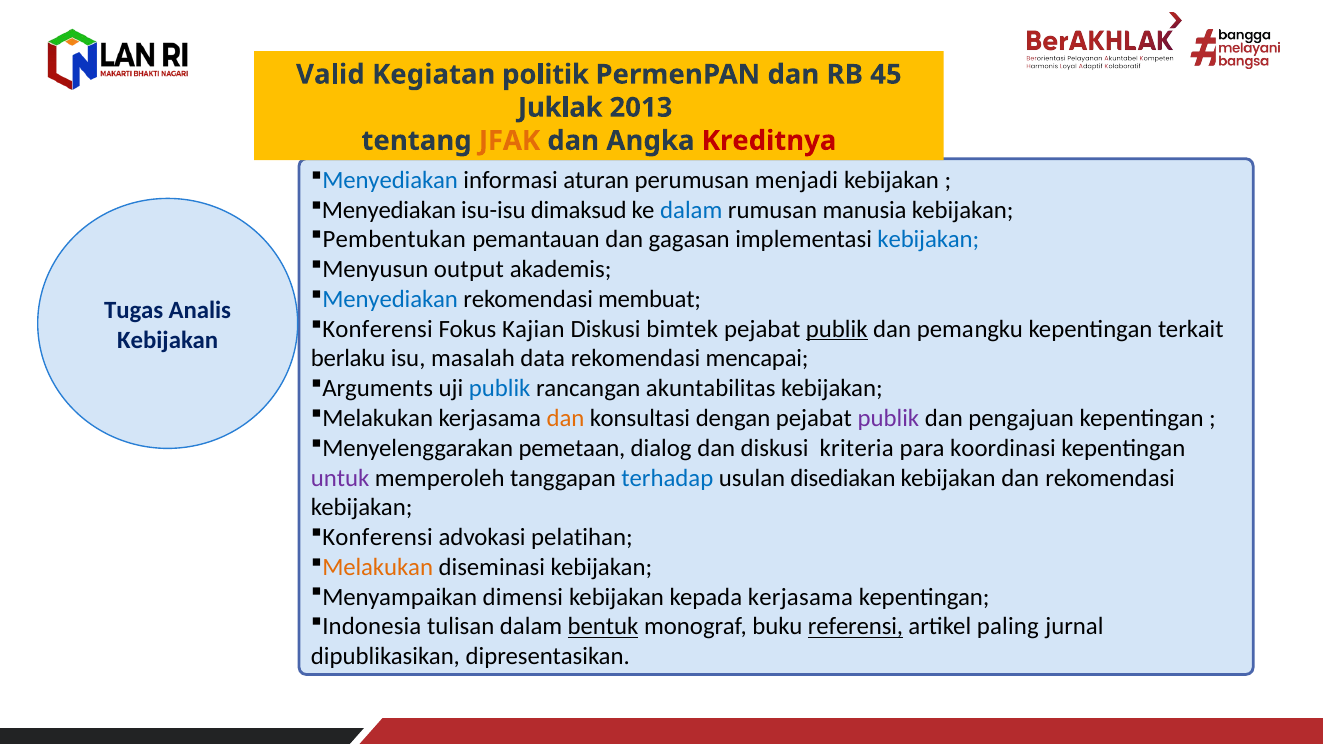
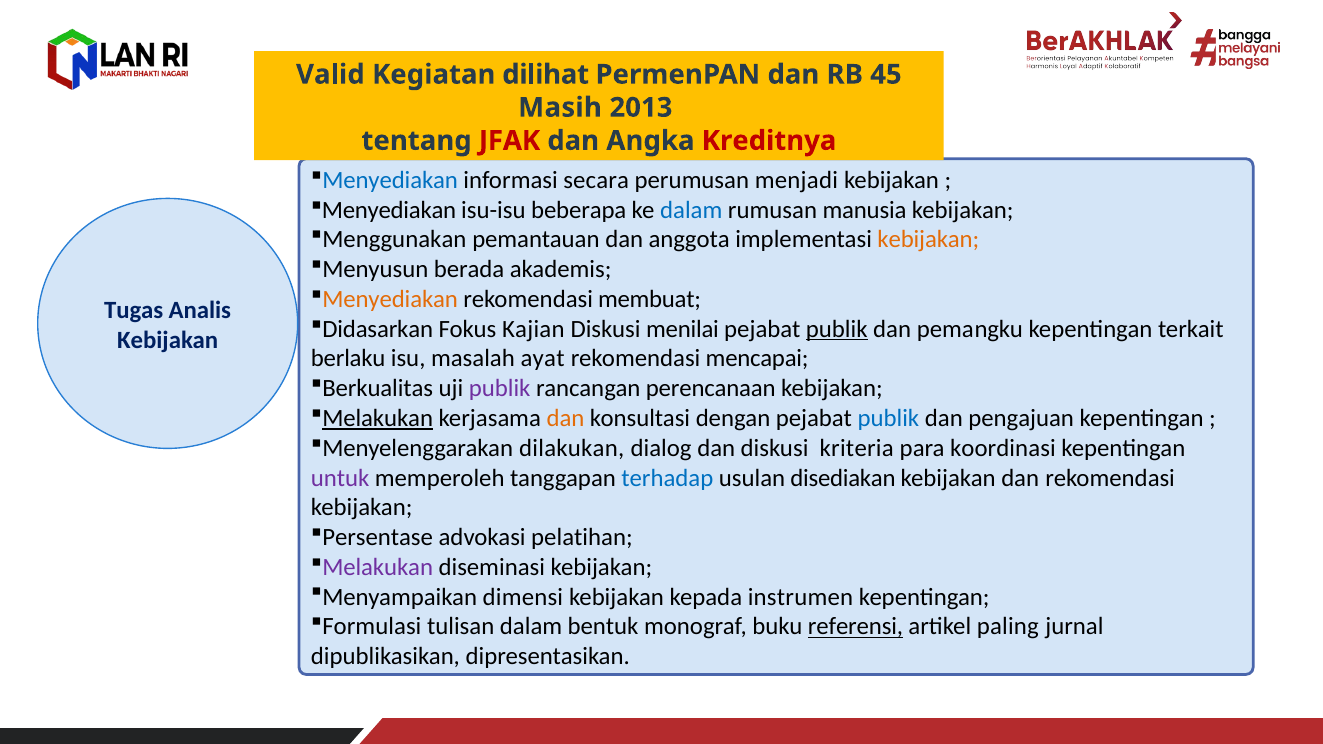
politik: politik -> dilihat (546, 75)
Juklak: Juklak -> Masih (560, 108)
JFAK colour: orange -> red (510, 141)
aturan: aturan -> secara (596, 180)
dimaksud: dimaksud -> beberapa (579, 210)
Pembentukan: Pembentukan -> Menggunakan (394, 240)
gagasan: gagasan -> anggota (689, 240)
kebijakan colour: blue -> orange (928, 240)
output: output -> berada (469, 270)
Menyediakan colour: blue -> orange (390, 299)
Konferensi: Konferensi -> Didasarkan (378, 329)
bimtek: bimtek -> menilai (682, 329)
data: data -> ayat (543, 359)
Arguments: Arguments -> Berkualitas (378, 389)
publik colour: blue -> purple (500, 389)
akuntabilitas: akuntabilitas -> perencanaan (711, 389)
Melakukan underline: none -> present (378, 418)
publik colour: purple -> blue (888, 418)
pemetaan: pemetaan -> dilakukan (572, 448)
Konferensi: Konferensi -> Persentase (378, 537)
Melakukan colour: orange -> purple (378, 567)
kepada kerjasama: kerjasama -> instrumen (800, 597)
Indonesia: Indonesia -> Formulasi (372, 627)
bentuk underline: present -> none (603, 627)
